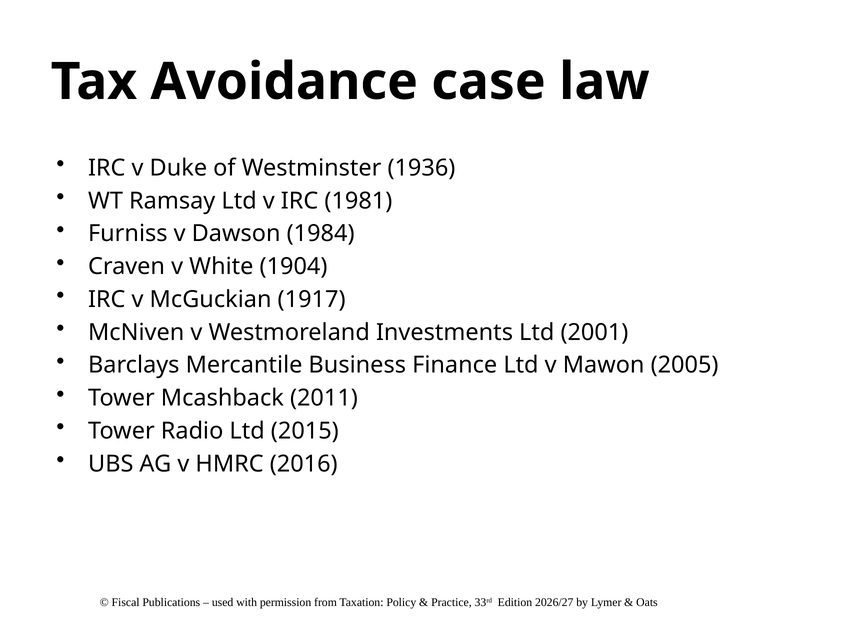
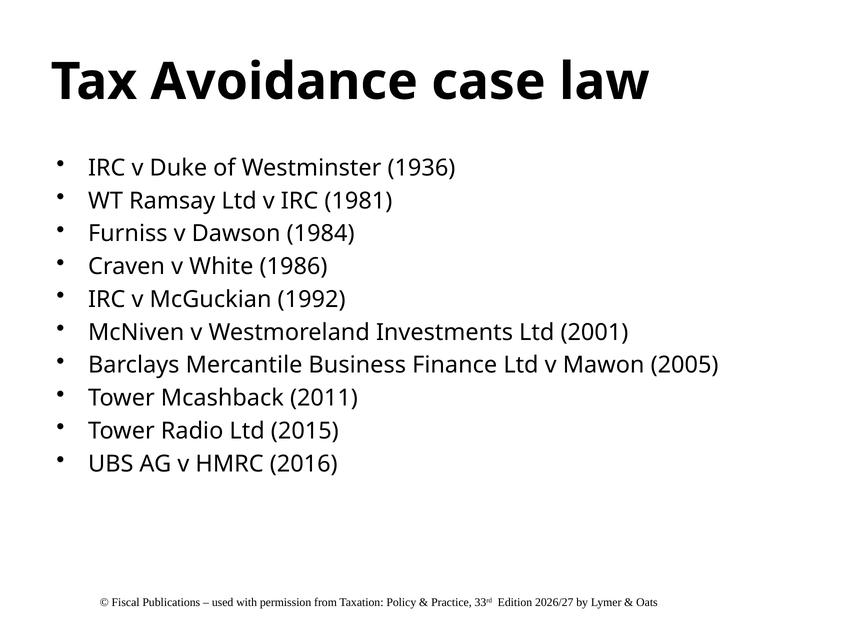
1904: 1904 -> 1986 (294, 266)
1917: 1917 -> 1992 (312, 299)
